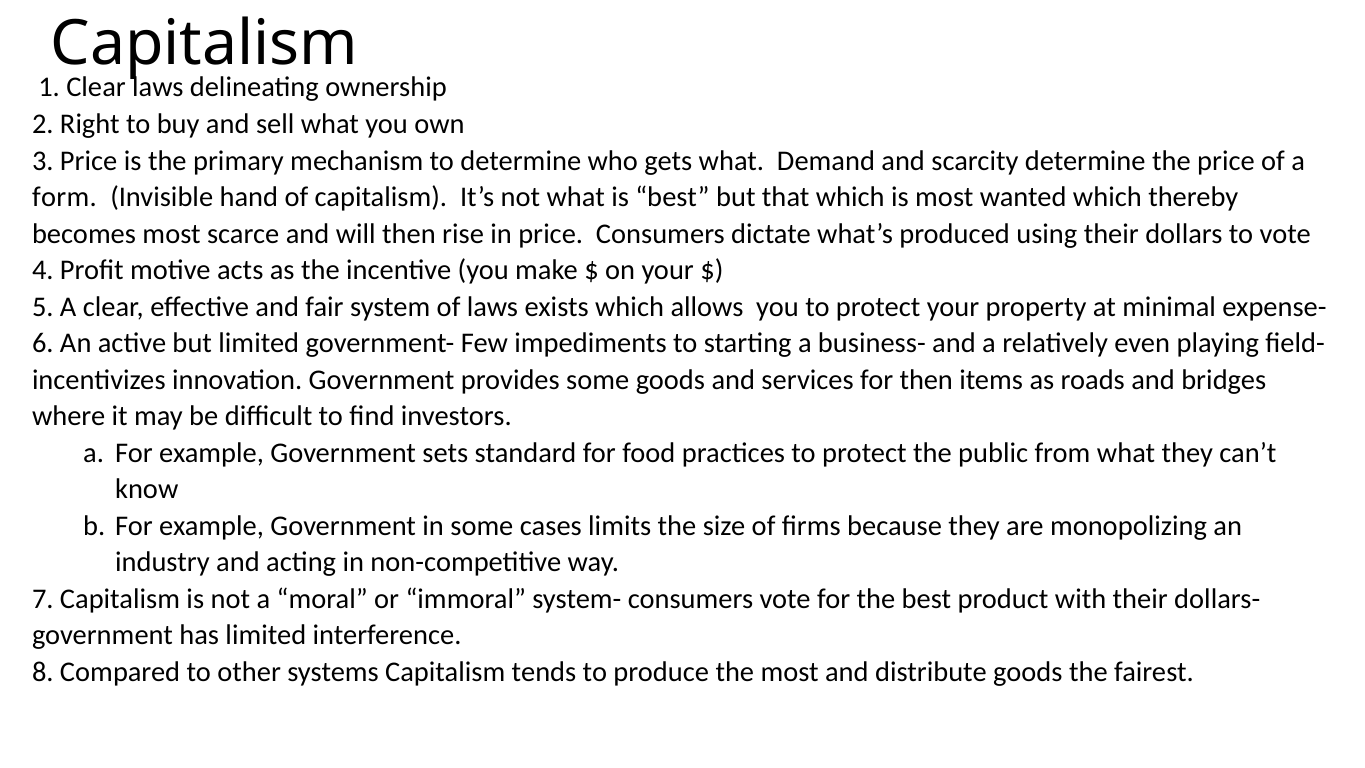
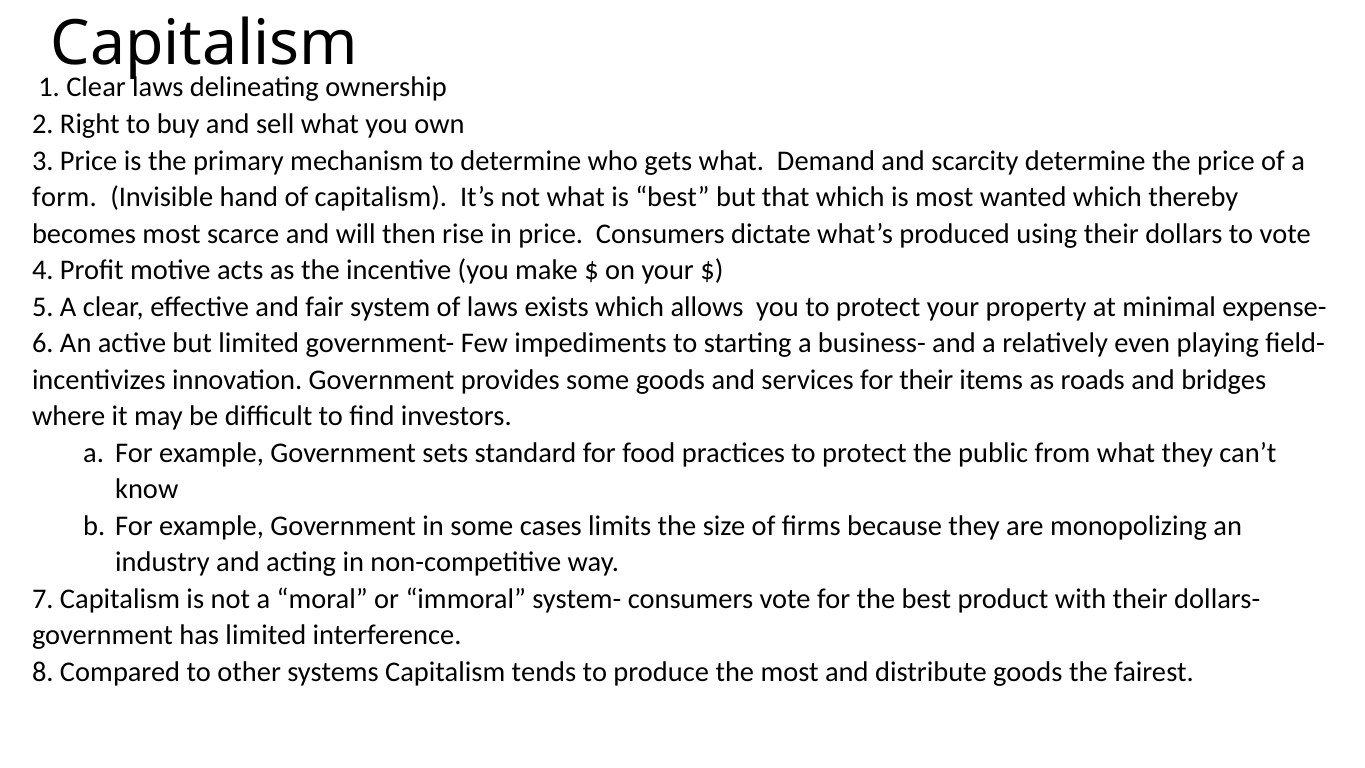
for then: then -> their (926, 380)
